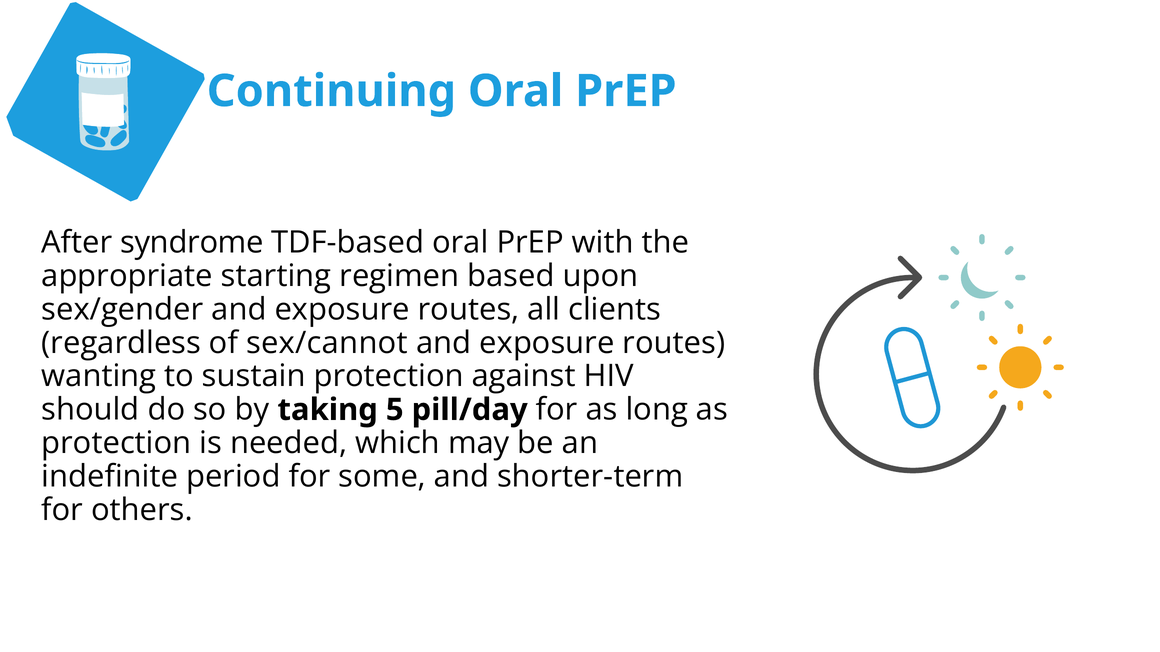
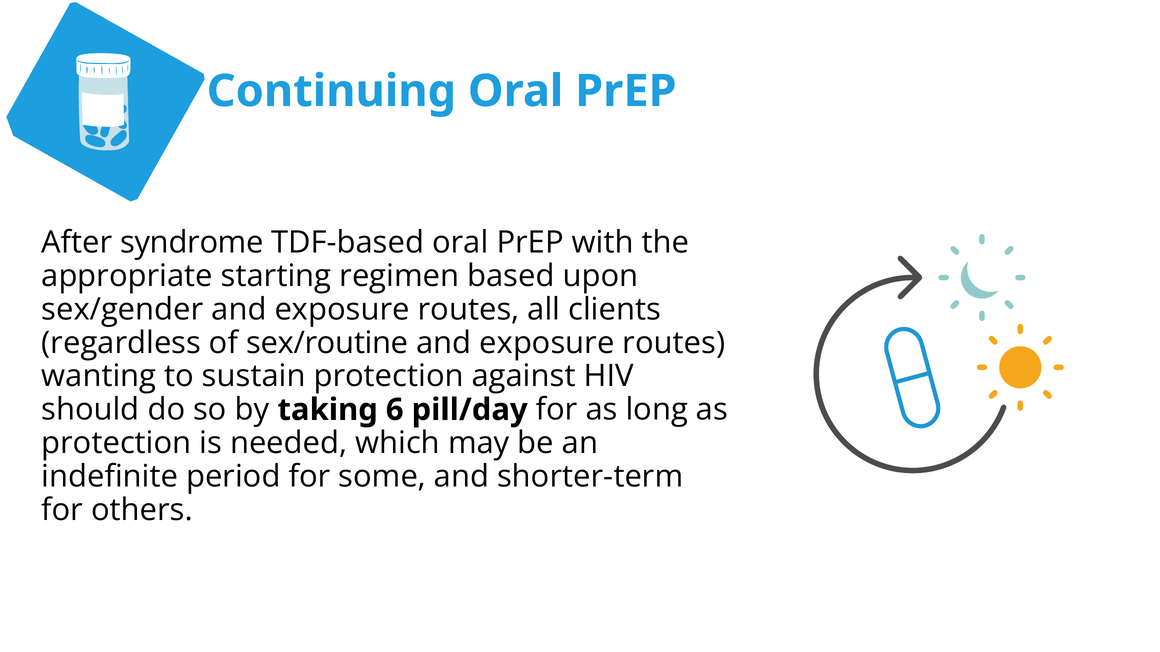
sex/cannot: sex/cannot -> sex/routine (327, 343)
5: 5 -> 6 (395, 410)
